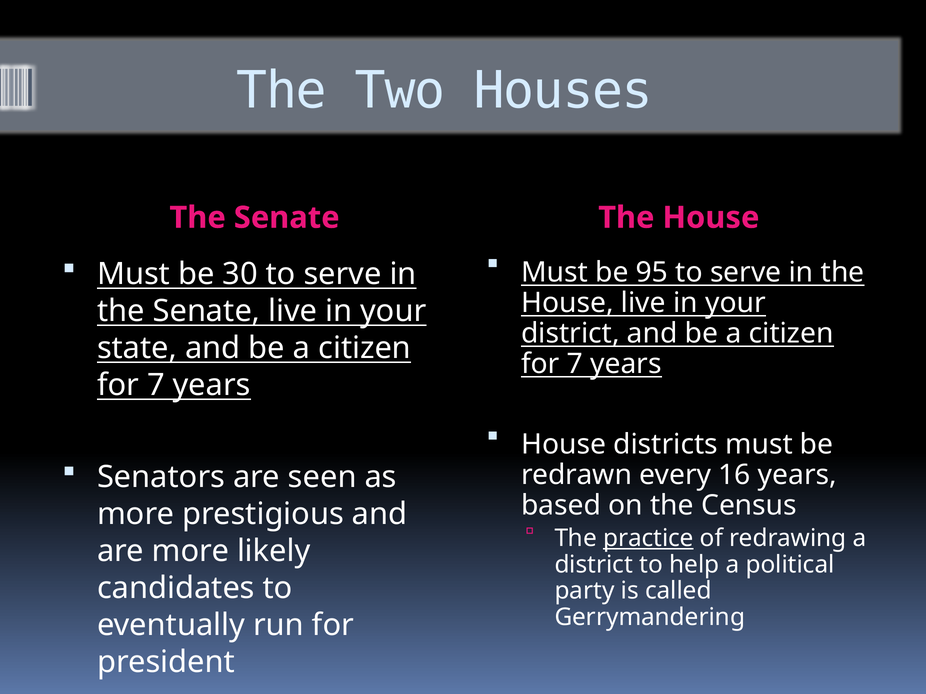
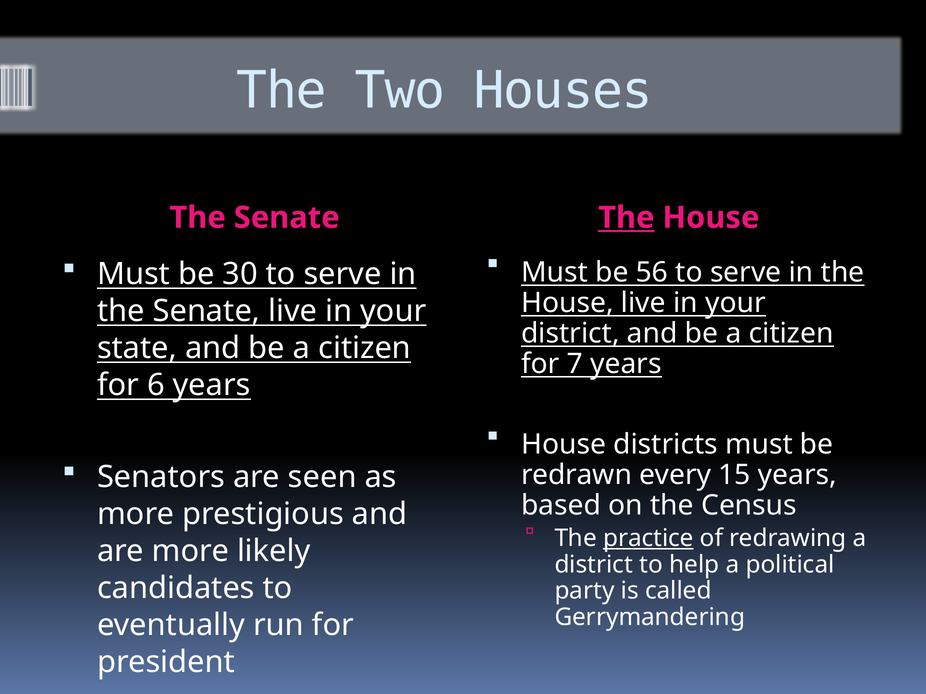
The underline: none -> present (626, 218)
95: 95 -> 56 (652, 273)
7: 7 -> 6 (156, 385)
16: 16 -> 15 (734, 475)
